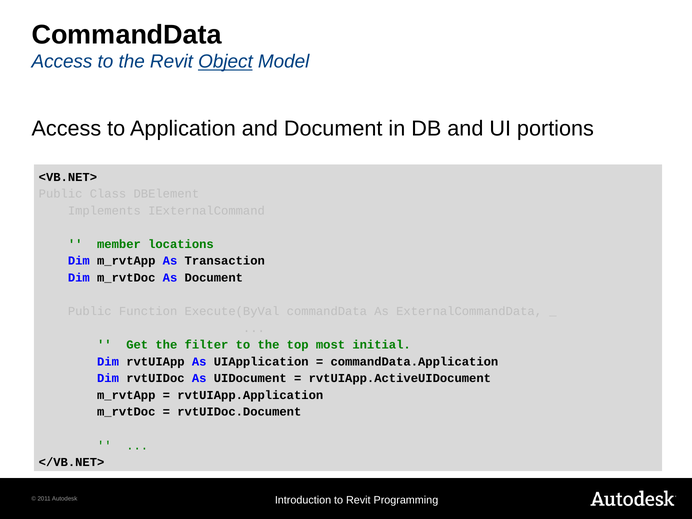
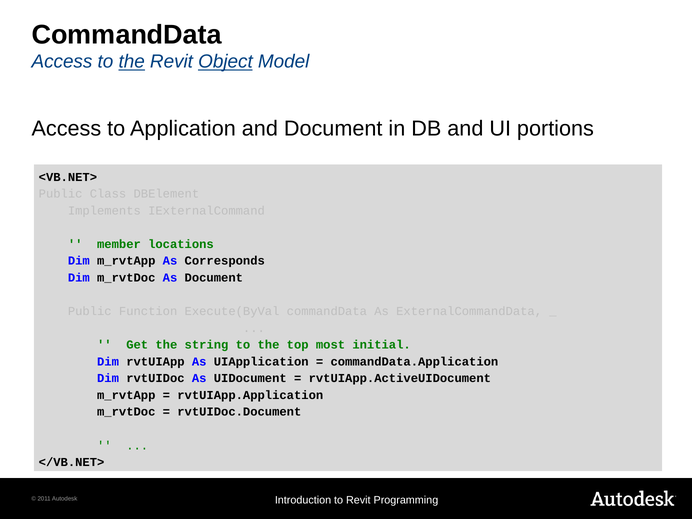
the underline: none -> present (132, 62)
Transaction: Transaction -> Corresponds (225, 261)
filter: filter -> string (206, 345)
